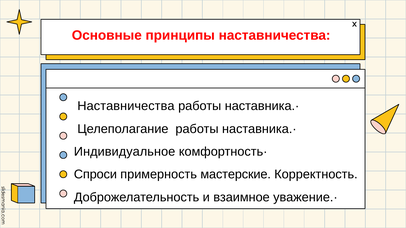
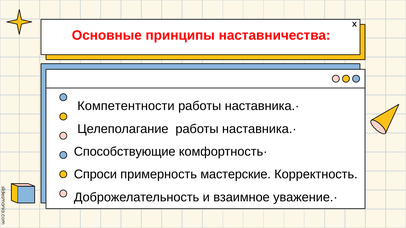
Наставничества: Наставничества -> Компетентности (126, 106)
Индивидуальное: Индивидуальное -> Способствующие (125, 152)
